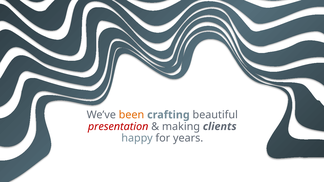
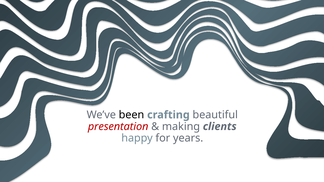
been colour: orange -> black (131, 115)
